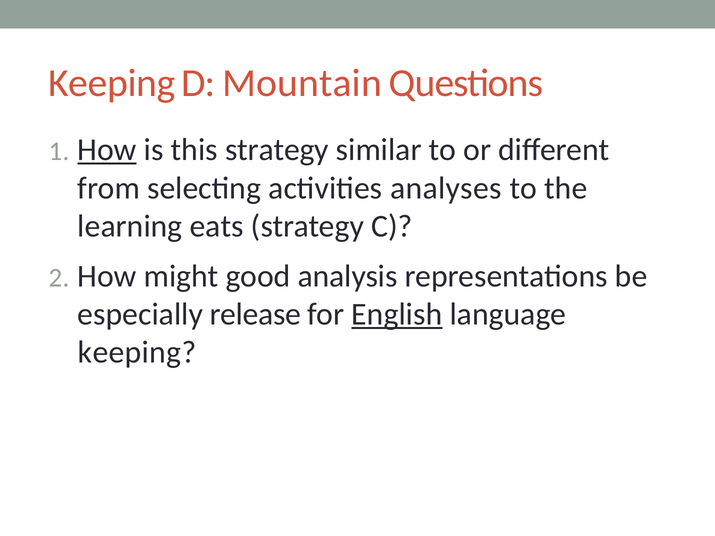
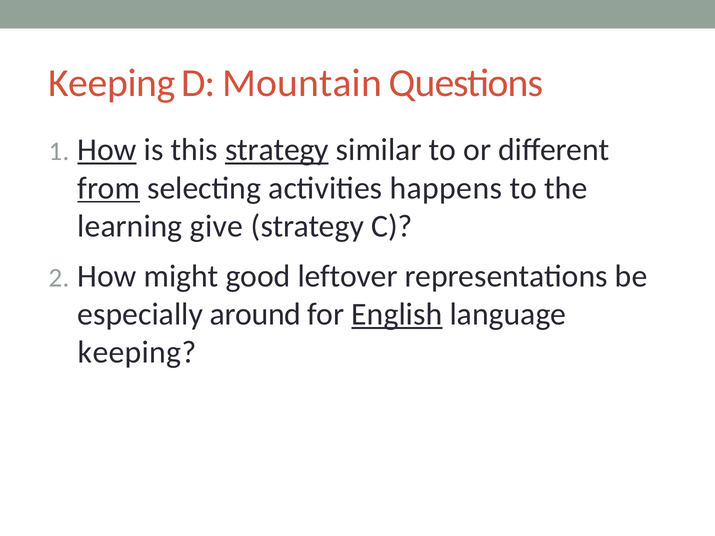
strategy underline: none -> present (277, 150)
from underline: none -> present (109, 188)
analyses: analyses -> happens (446, 188)
eats: eats -> give (216, 226)
analysis: analysis -> leftover (348, 276)
release: release -> around (255, 314)
